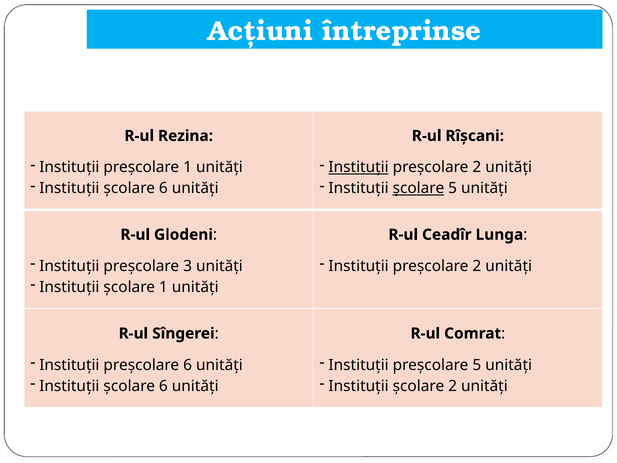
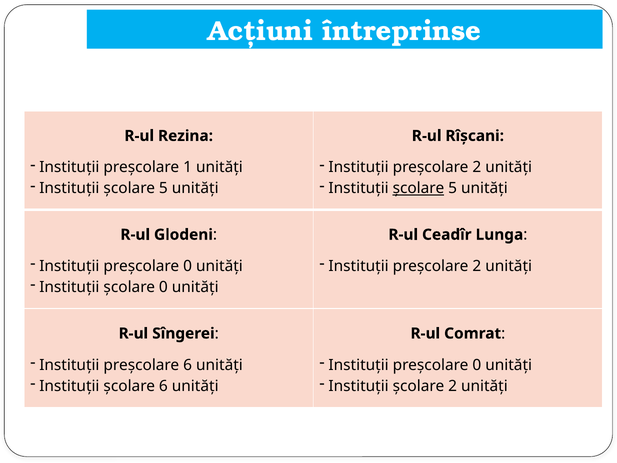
Instituții underline: present -> none (359, 167)
6: 6 -> 5 (163, 188)
3: 3 -> 0 (188, 266)
școlare 1: 1 -> 0 (163, 287)
5: 5 -> 0 (477, 365)
